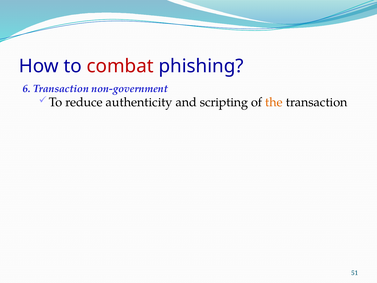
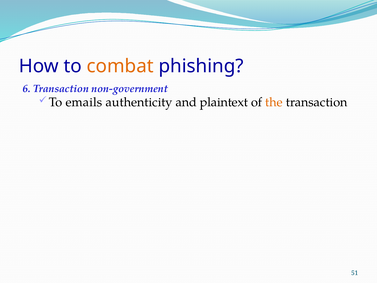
combat colour: red -> orange (120, 66)
reduce: reduce -> emails (84, 102)
scripting: scripting -> plaintext (224, 102)
